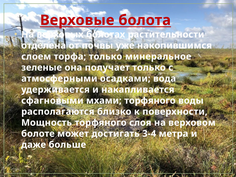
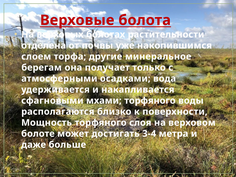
торфа только: только -> другие (106, 57)
зеленые: зеленые -> берегам (42, 68)
